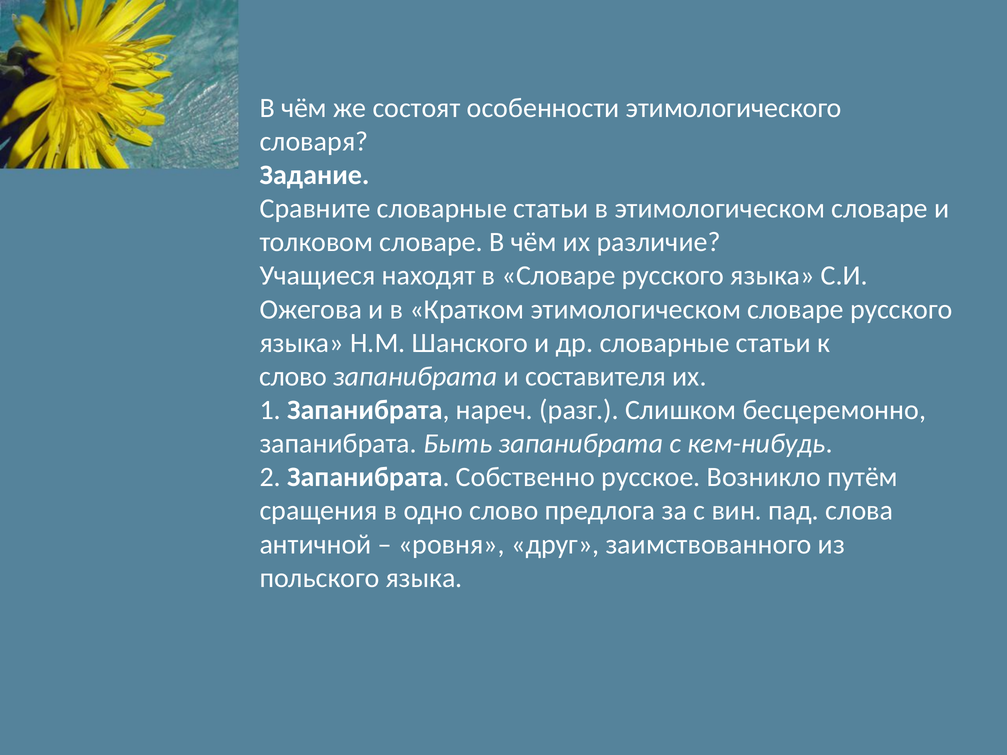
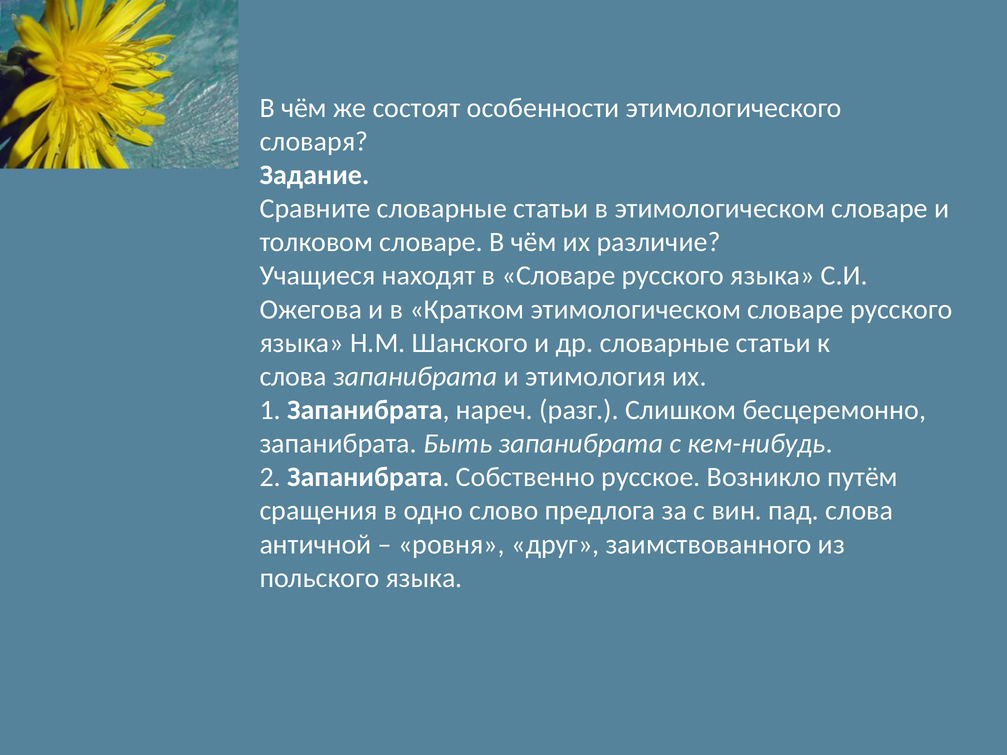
слово: слово -> слова (293, 377)
составителя: составителя -> этимология (595, 377)
